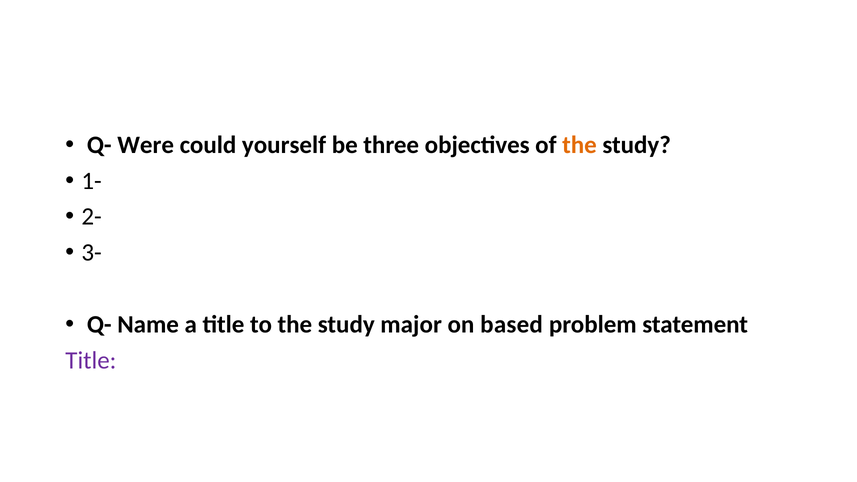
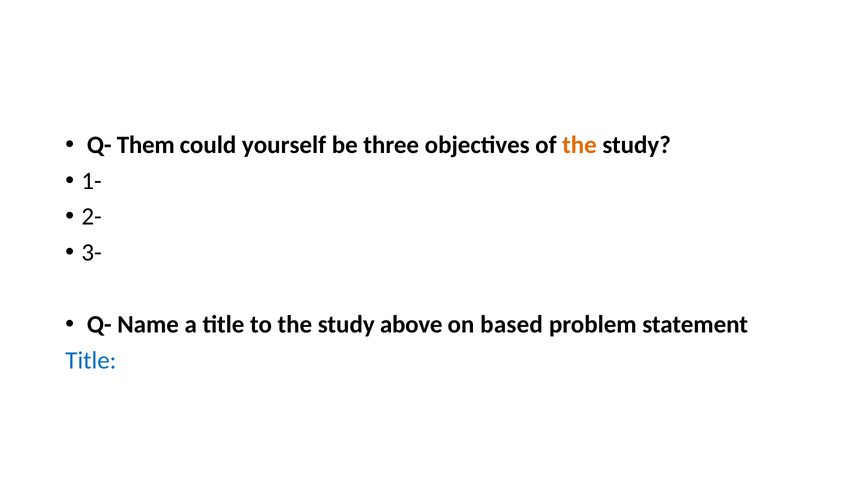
Were: Were -> Them (146, 145)
major: major -> above (411, 325)
Title colour: purple -> blue (91, 360)
